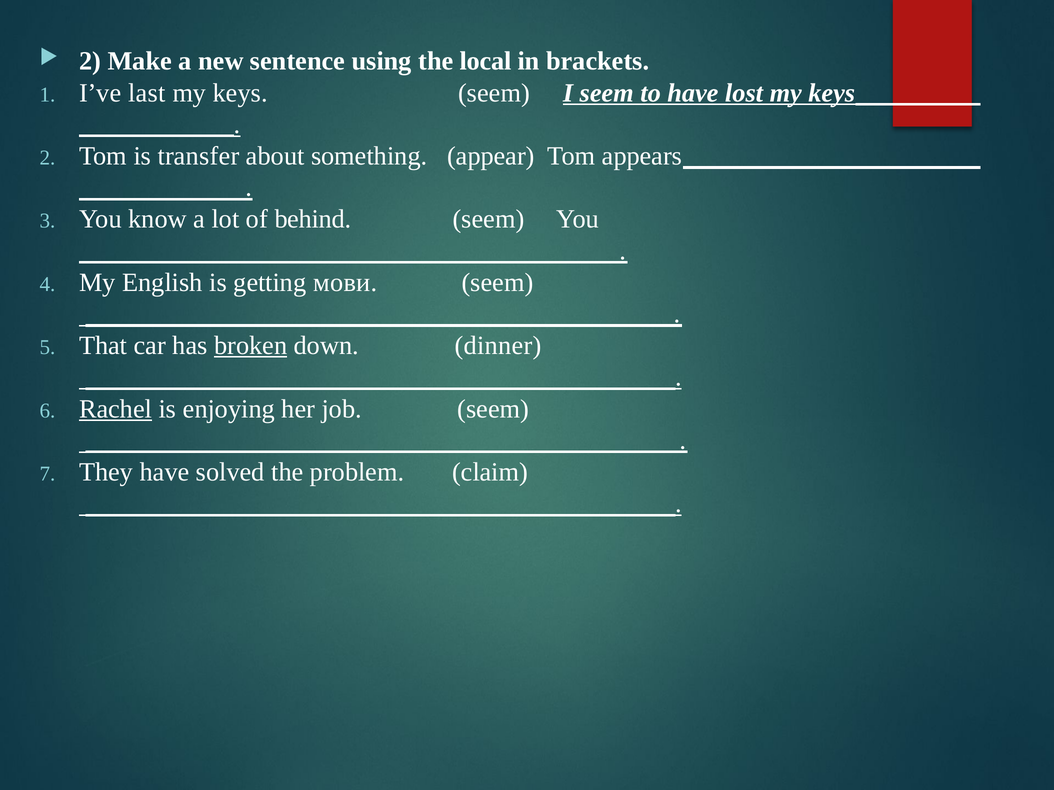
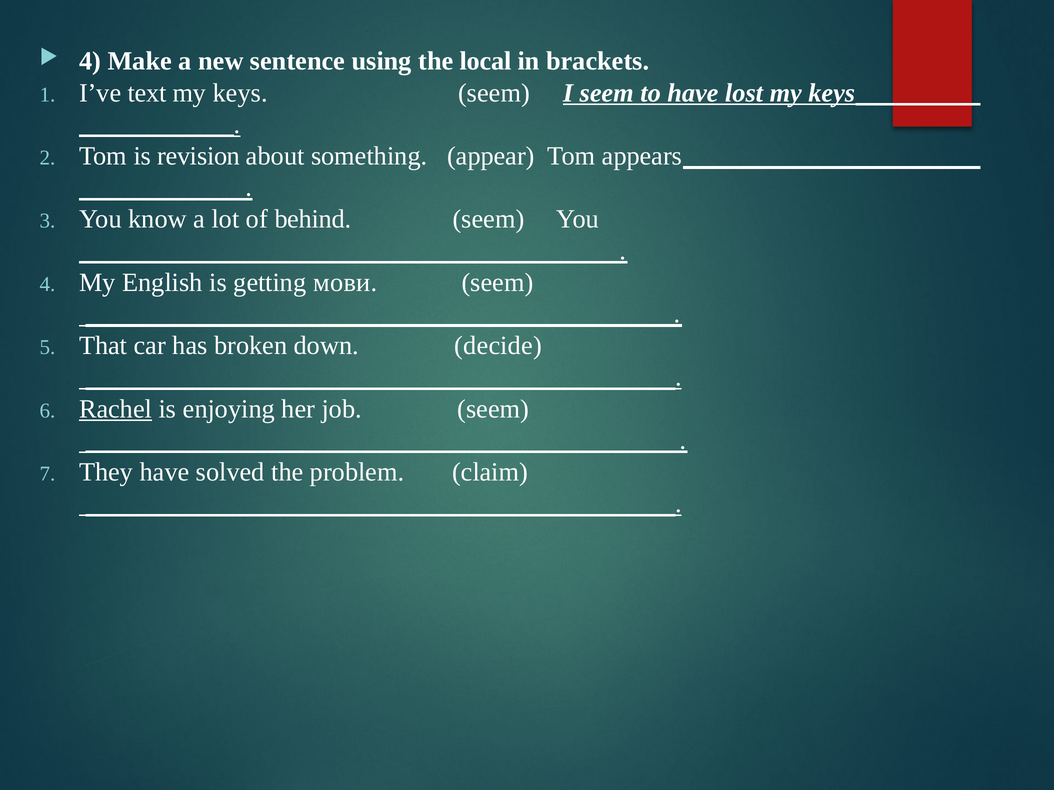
2: 2 -> 4 (90, 61)
last: last -> text (147, 93)
transfer: transfer -> revision (199, 156)
broken underline: present -> none (251, 346)
dinner: dinner -> decide (498, 346)
